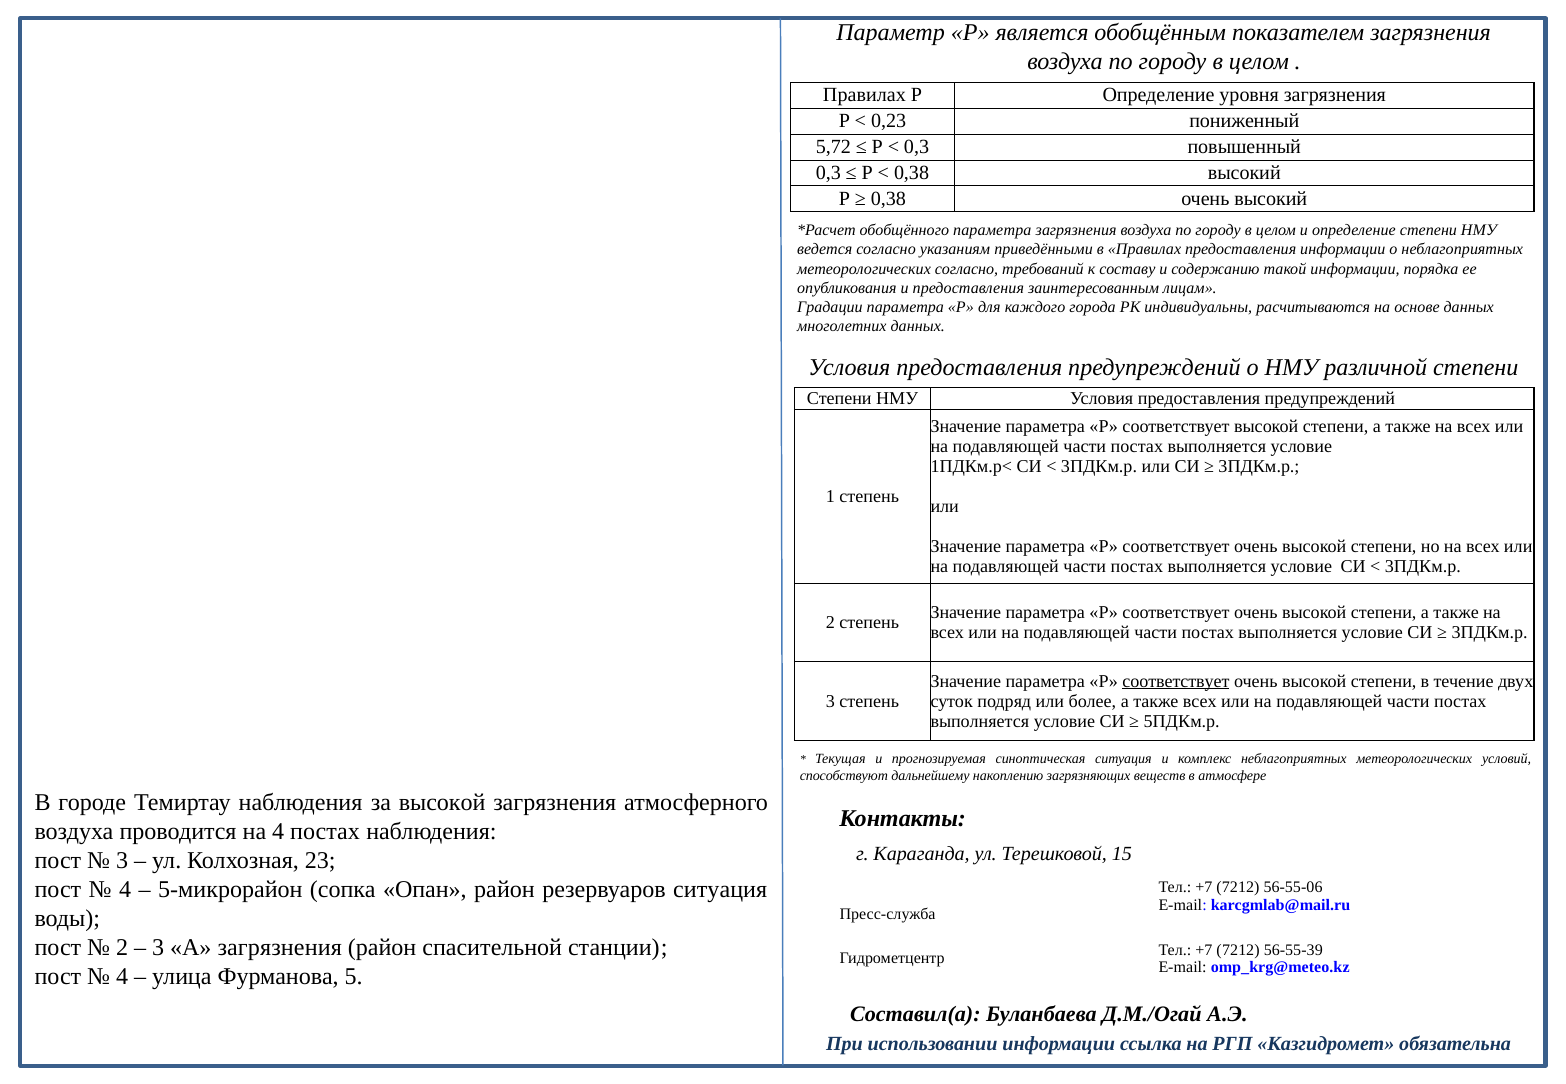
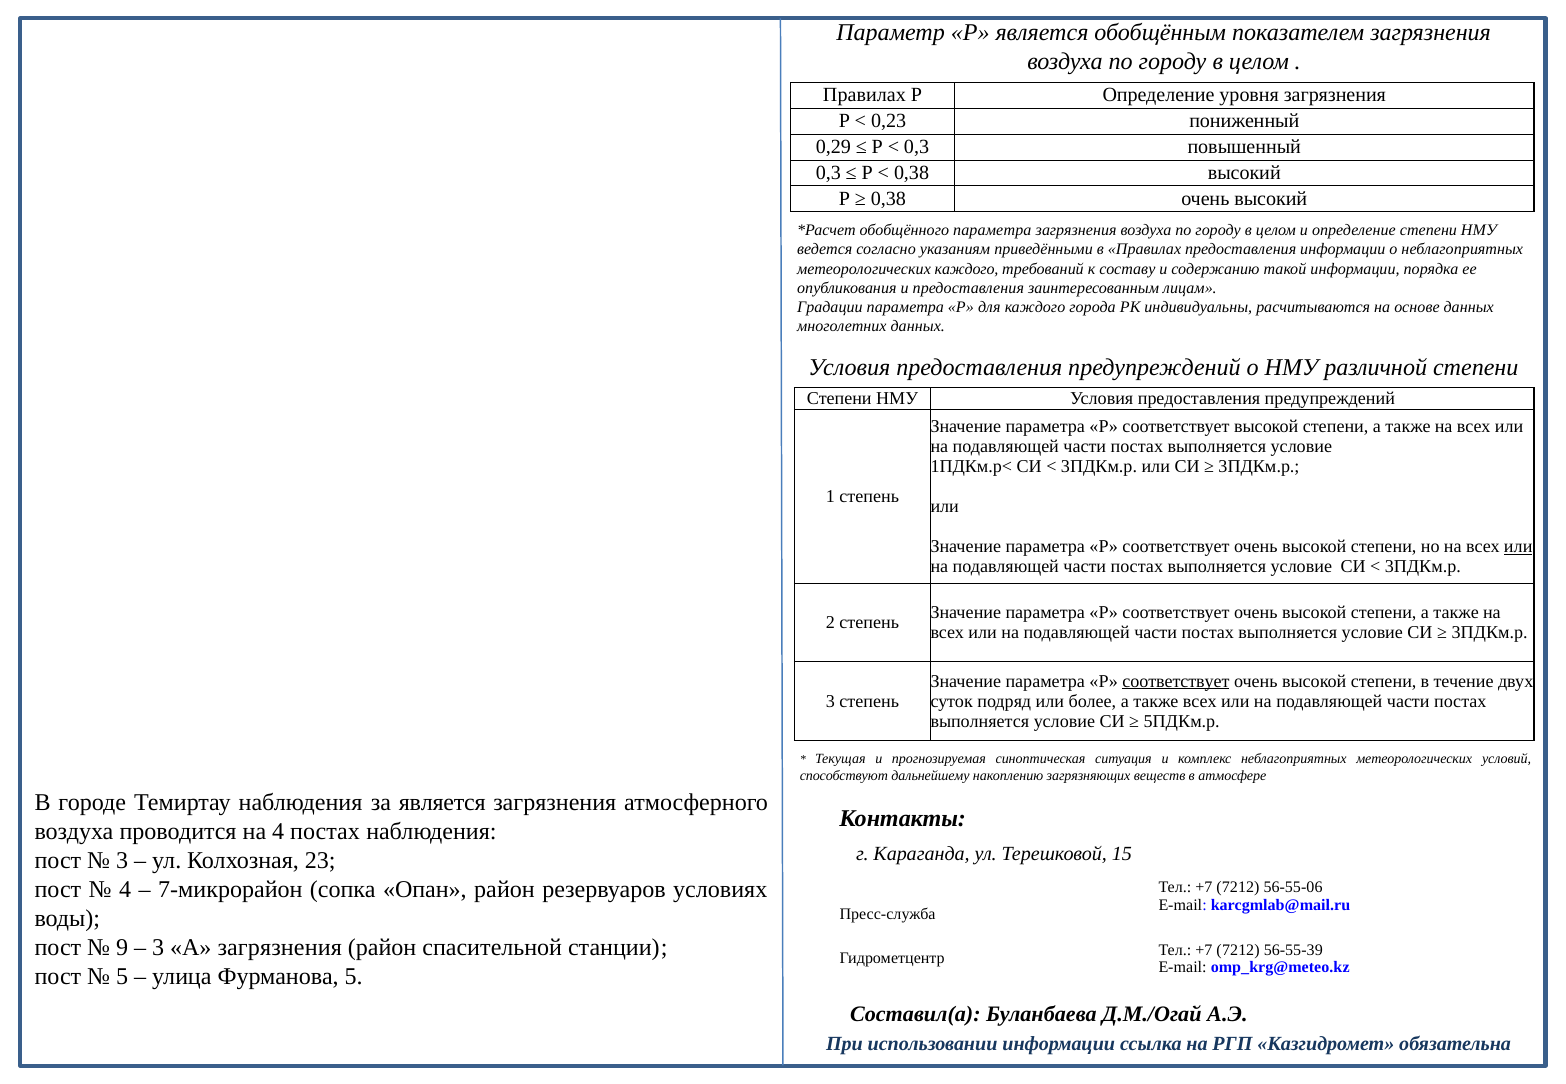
5,72: 5,72 -> 0,29 (833, 147)
метеорологических согласно: согласно -> каждого (967, 269)
или underline: none -> present (1518, 547)
за высокой: высокой -> является (442, 803)
5-микрорайон: 5-микрорайон -> 7-микрорайон (230, 890)
резервуаров ситуация: ситуация -> условиях (720, 890)
2: 2 -> 9 (122, 948)
4: 4 -> 5 (122, 977)
